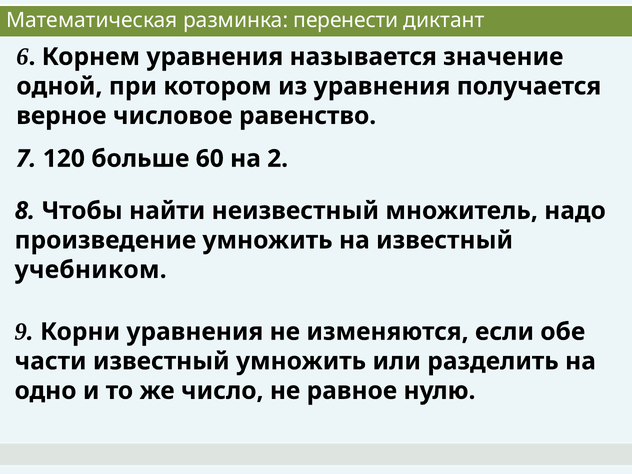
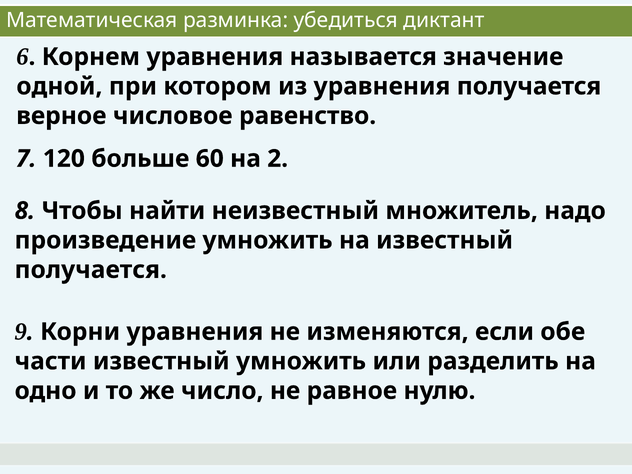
перенести: перенести -> убедиться (346, 20)
учебником: учебником -> получается (91, 270)
